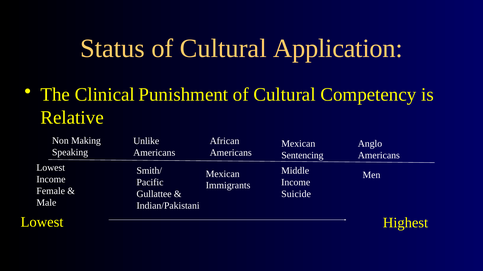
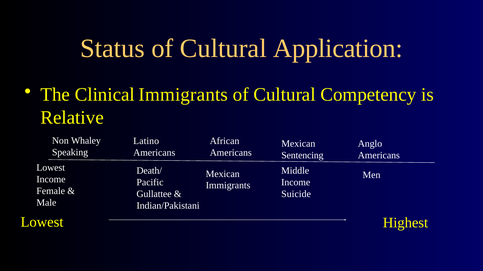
Clinical Punishment: Punishment -> Immigrants (183, 95)
Making: Making -> Whaley (86, 141)
Unlike: Unlike -> Latino (146, 141)
Smith/: Smith/ -> Death/ (149, 171)
